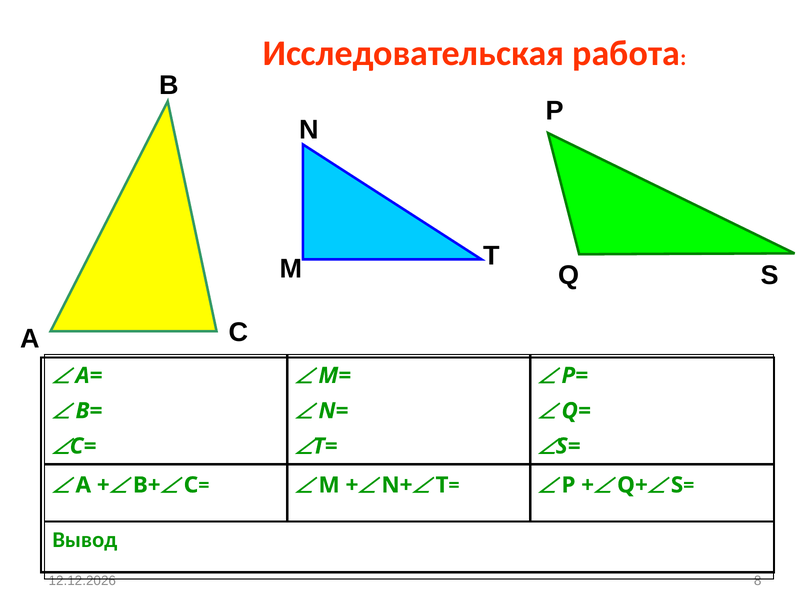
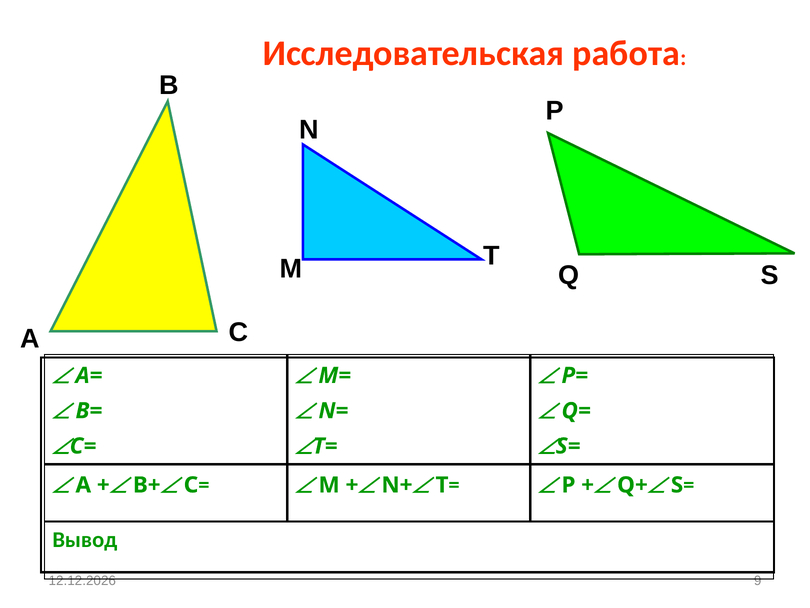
8: 8 -> 9 (758, 580)
